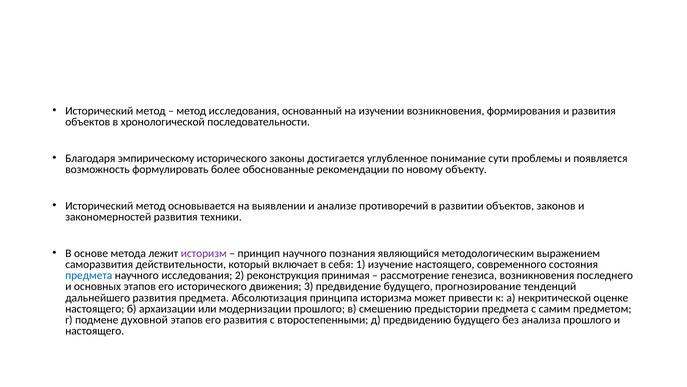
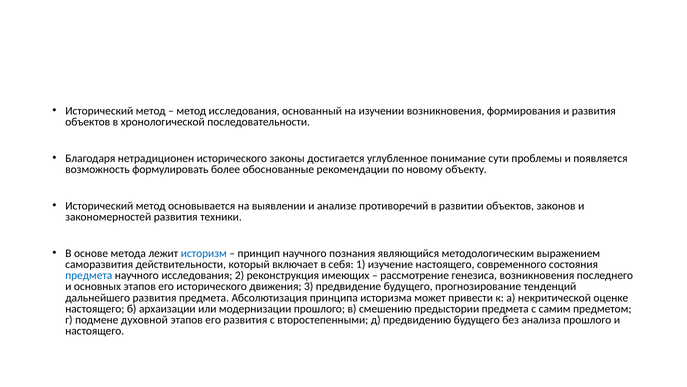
эмпирическому: эмпирическому -> нетрадиционен (156, 158)
историзм colour: purple -> blue (204, 253)
принимая: принимая -> имеющих (345, 275)
